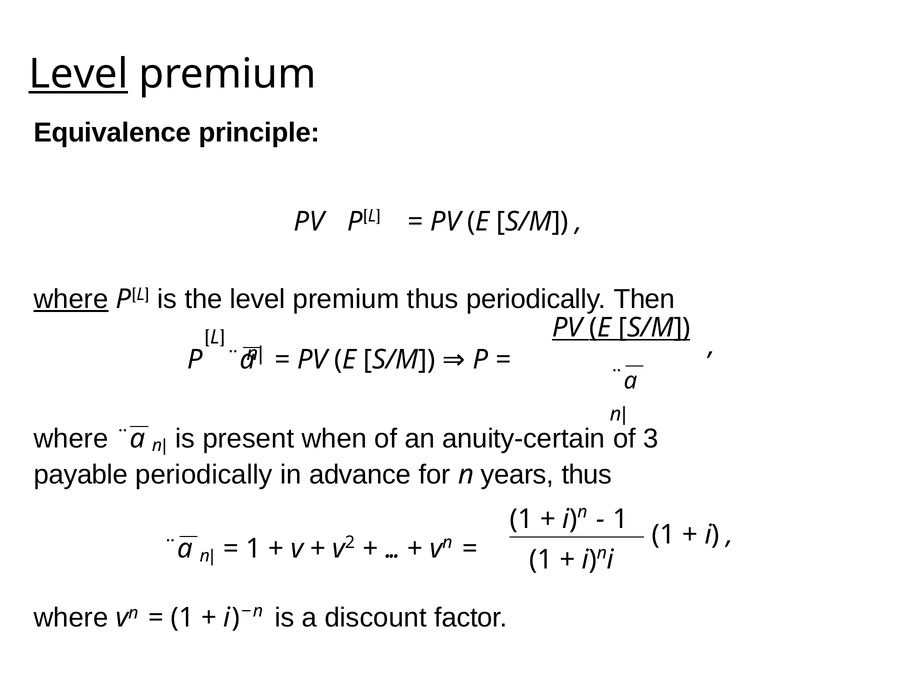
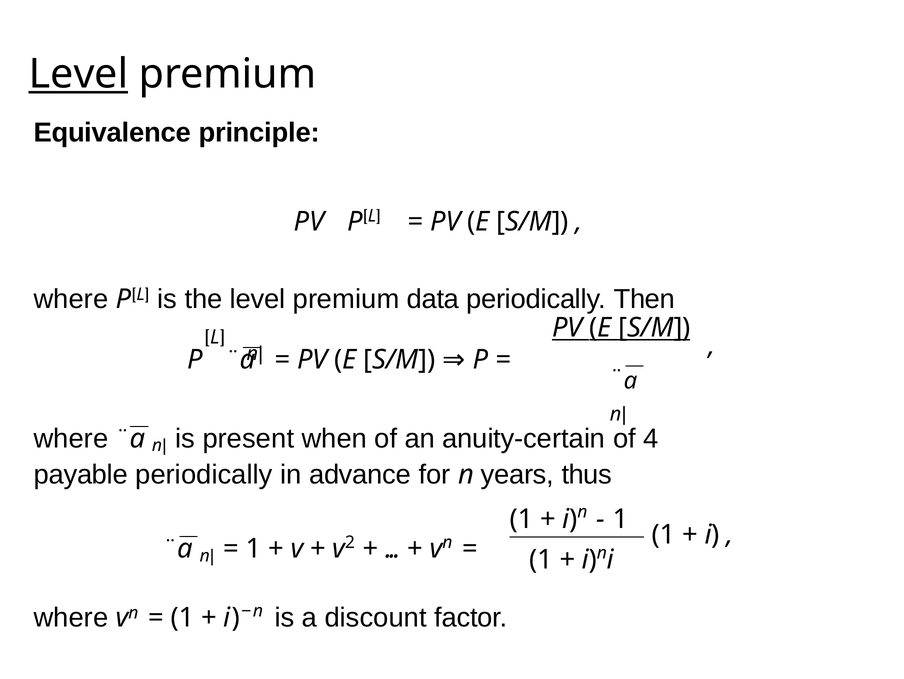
where underline: present -> none (71, 299)
premium thus: thus -> data (433, 299)
3: 3 -> 4 (651, 438)
